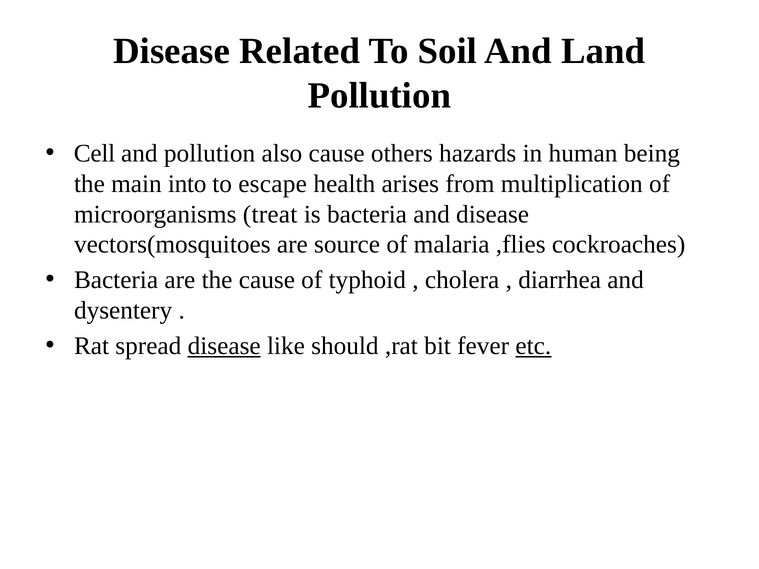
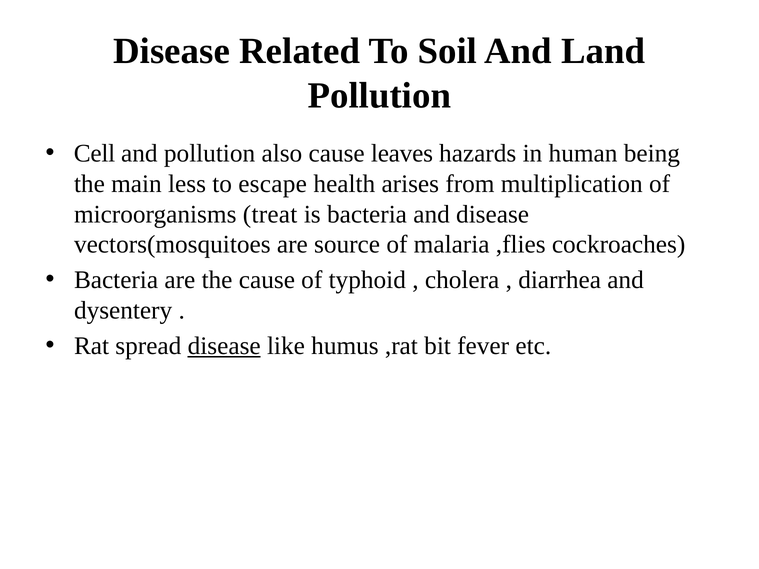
others: others -> leaves (402, 154)
into: into -> less (187, 184)
should: should -> humus (345, 346)
etc underline: present -> none (533, 346)
